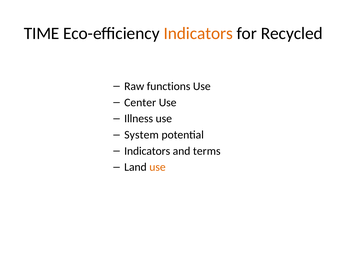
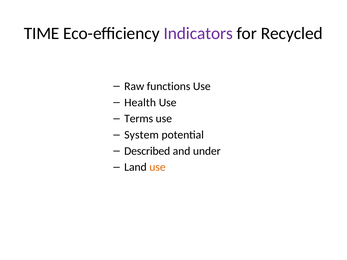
Indicators colour: orange -> purple (198, 33)
Center: Center -> Health (140, 103)
Illness: Illness -> Terms (139, 119)
Indicators: Indicators -> Described (147, 151)
terms: terms -> under (207, 151)
